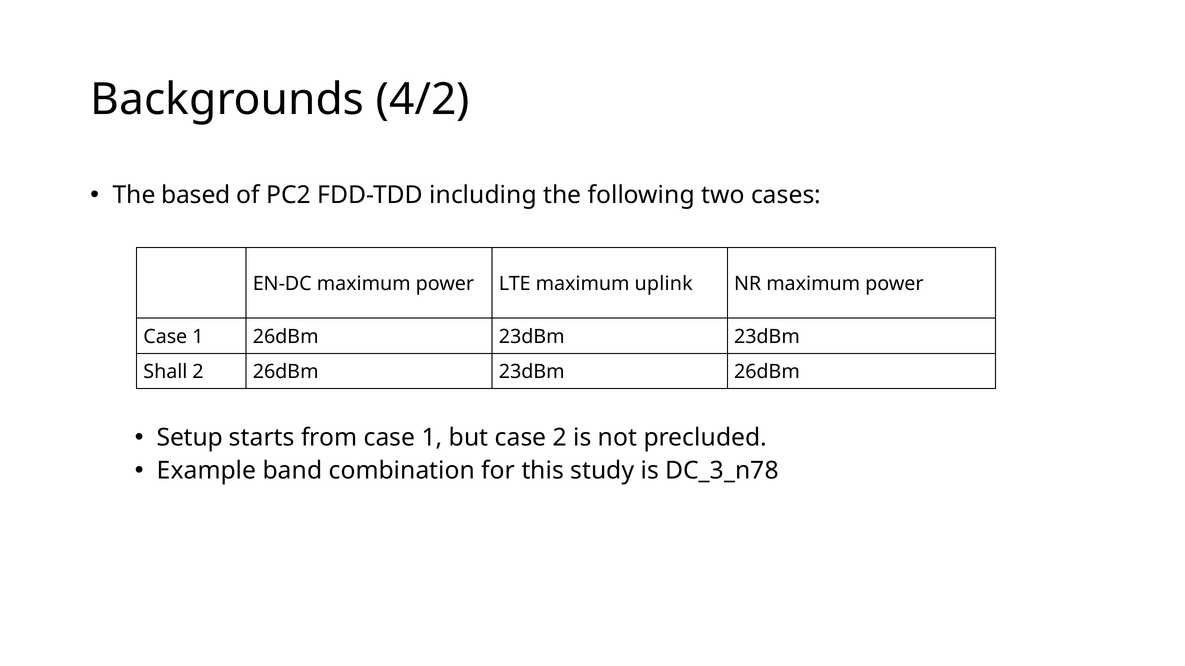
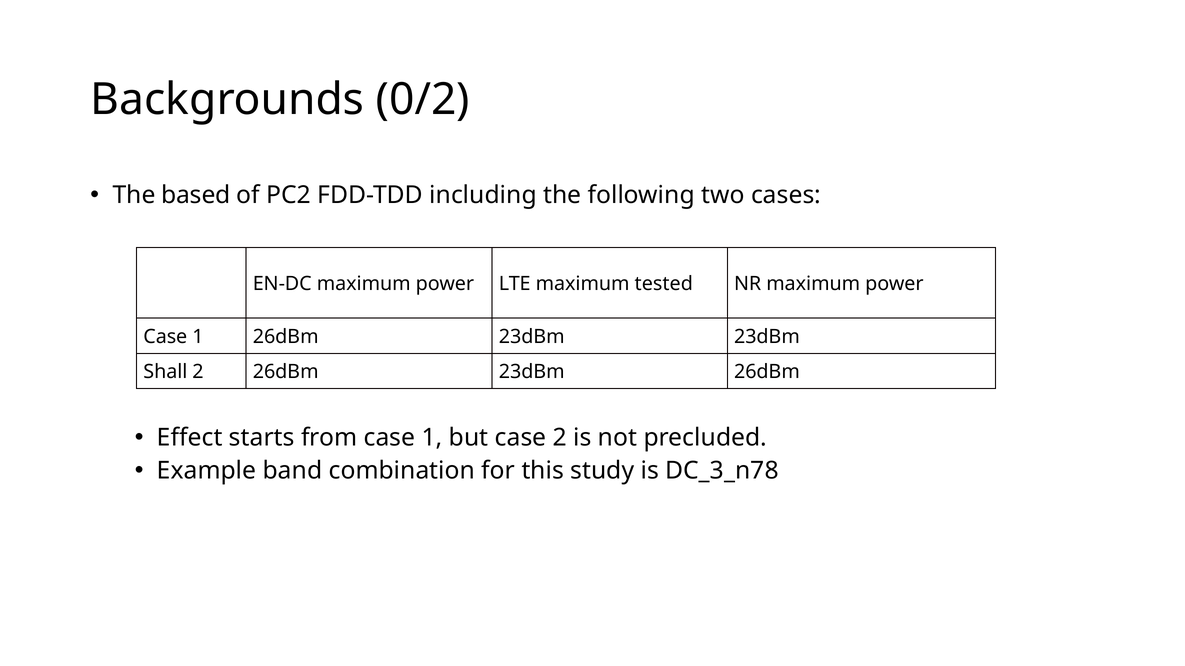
4/2: 4/2 -> 0/2 (423, 100)
uplink: uplink -> tested (664, 284)
Setup: Setup -> Effect (190, 438)
